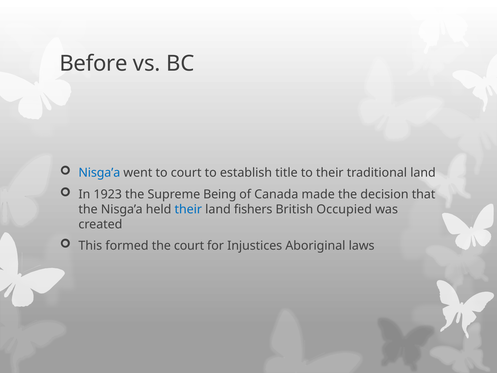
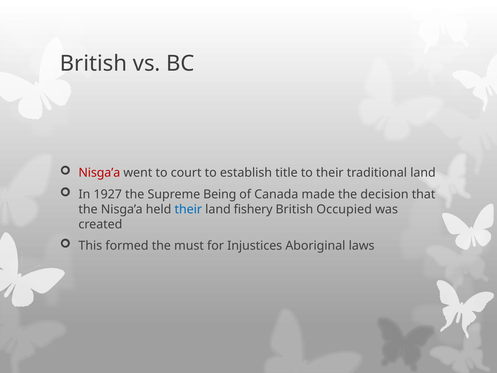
Before: Before -> British (93, 63)
Nisga’a colour: blue -> red (99, 173)
1923: 1923 -> 1927 (108, 194)
fishers: fishers -> fishery (253, 209)
the court: court -> must (189, 246)
